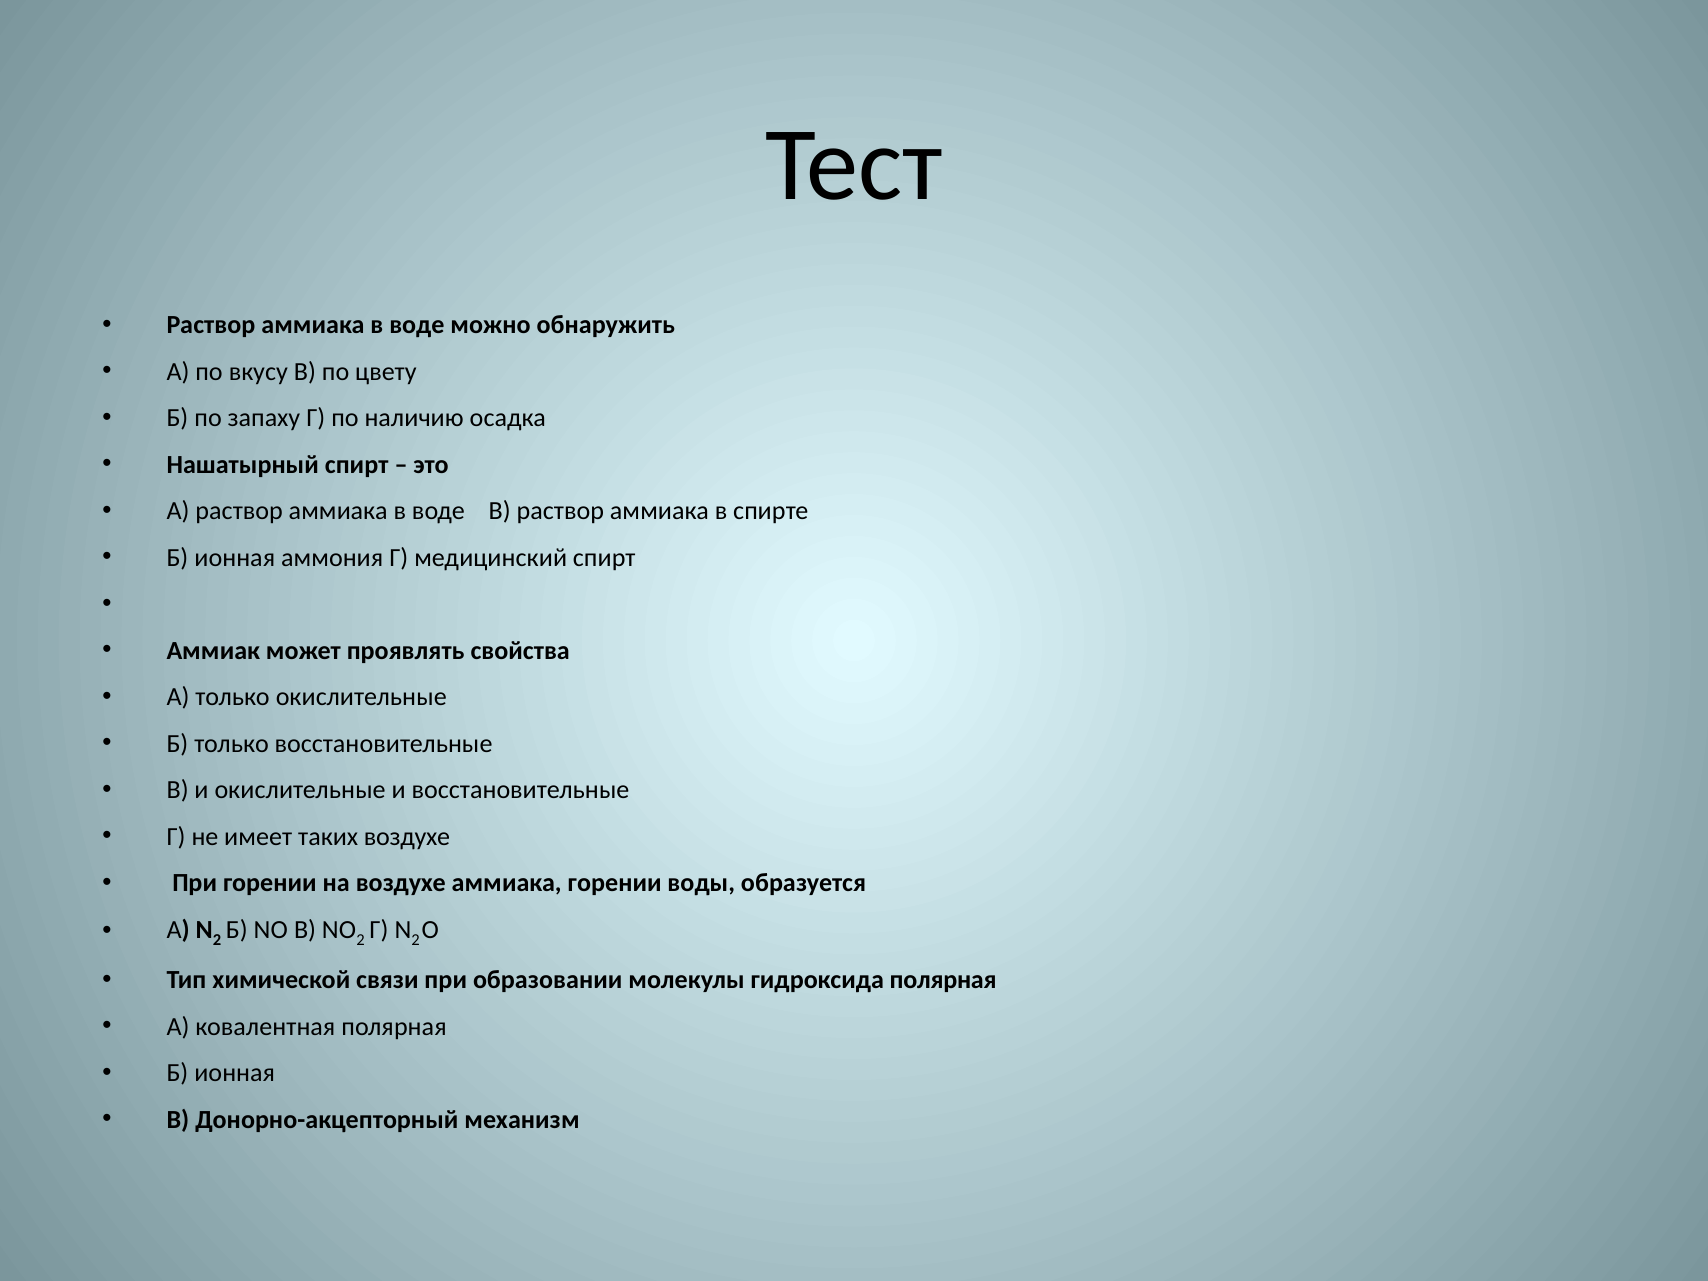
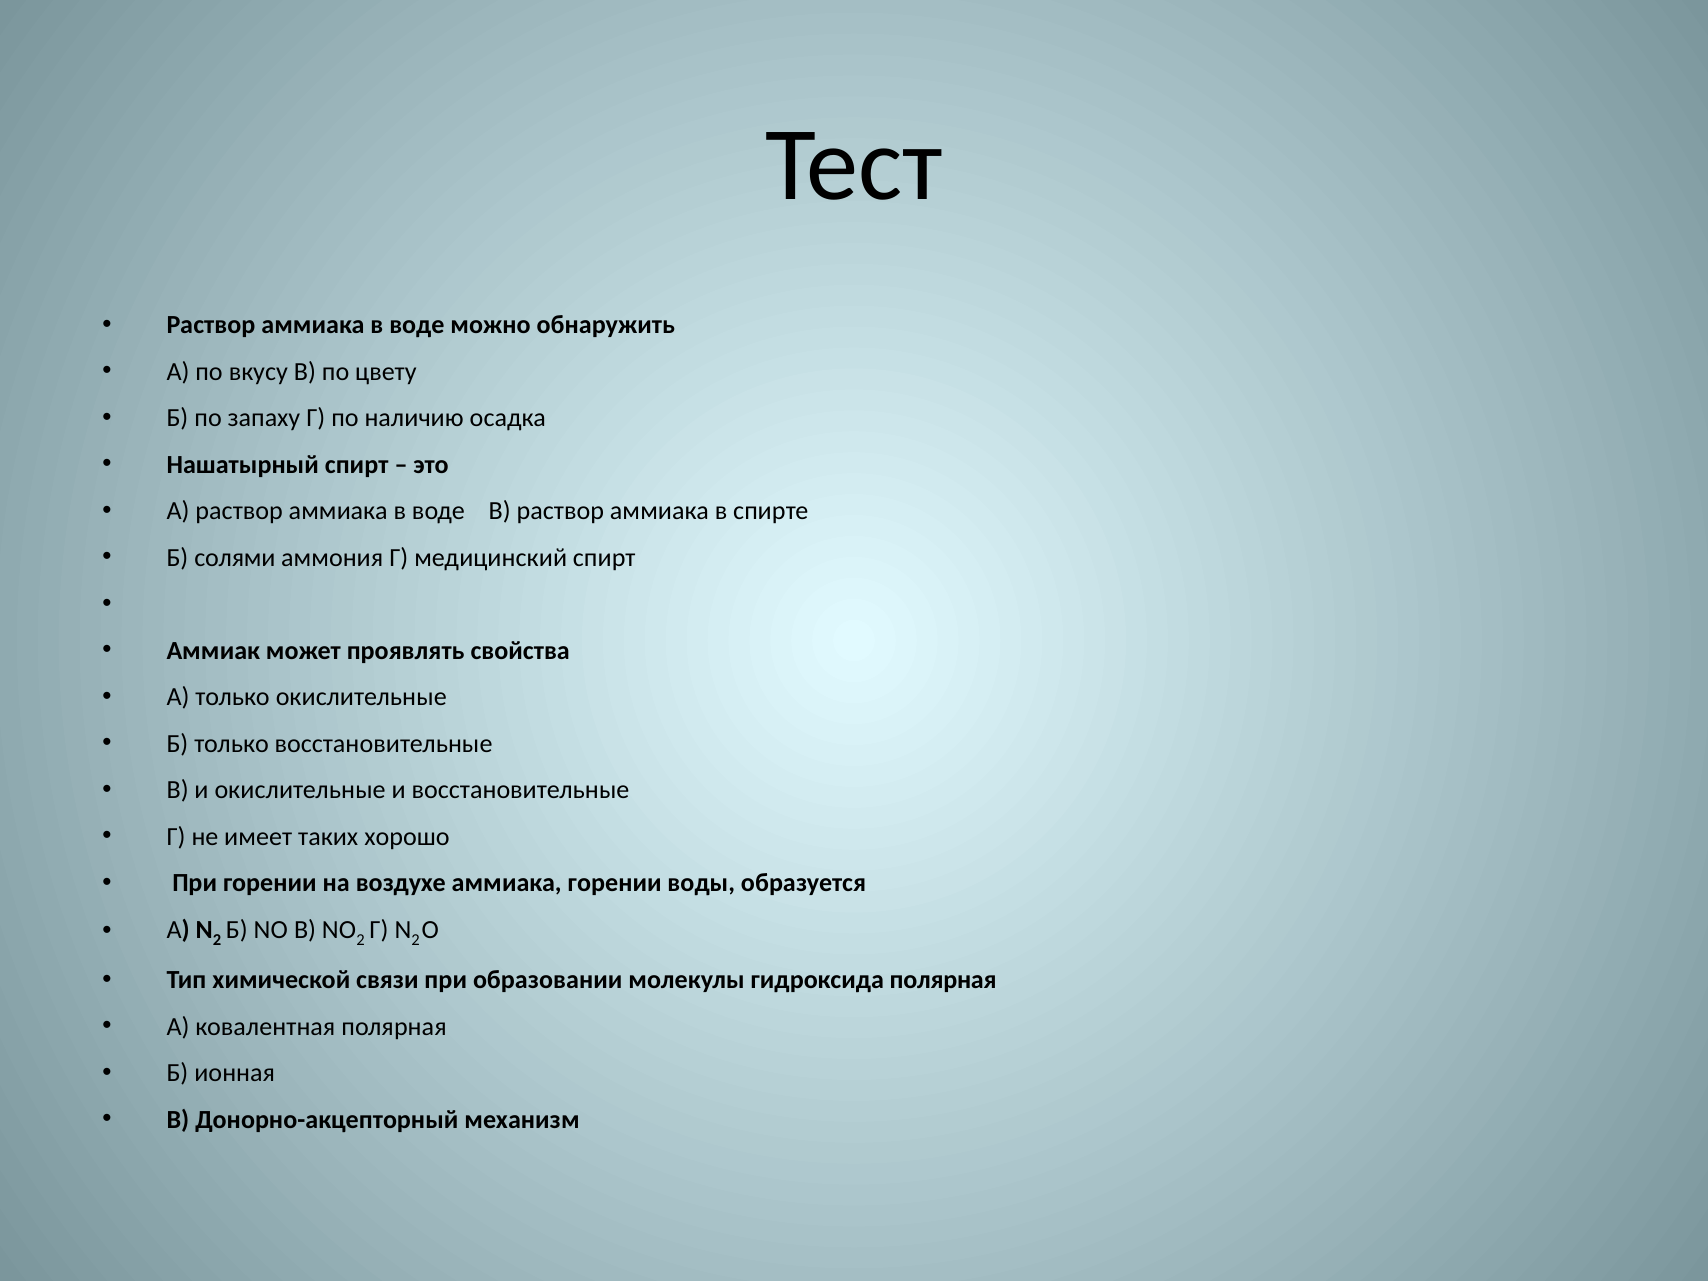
ионная: ионная -> солями (235, 558)
таких воздухе: воздухе -> хорошо (407, 837)
